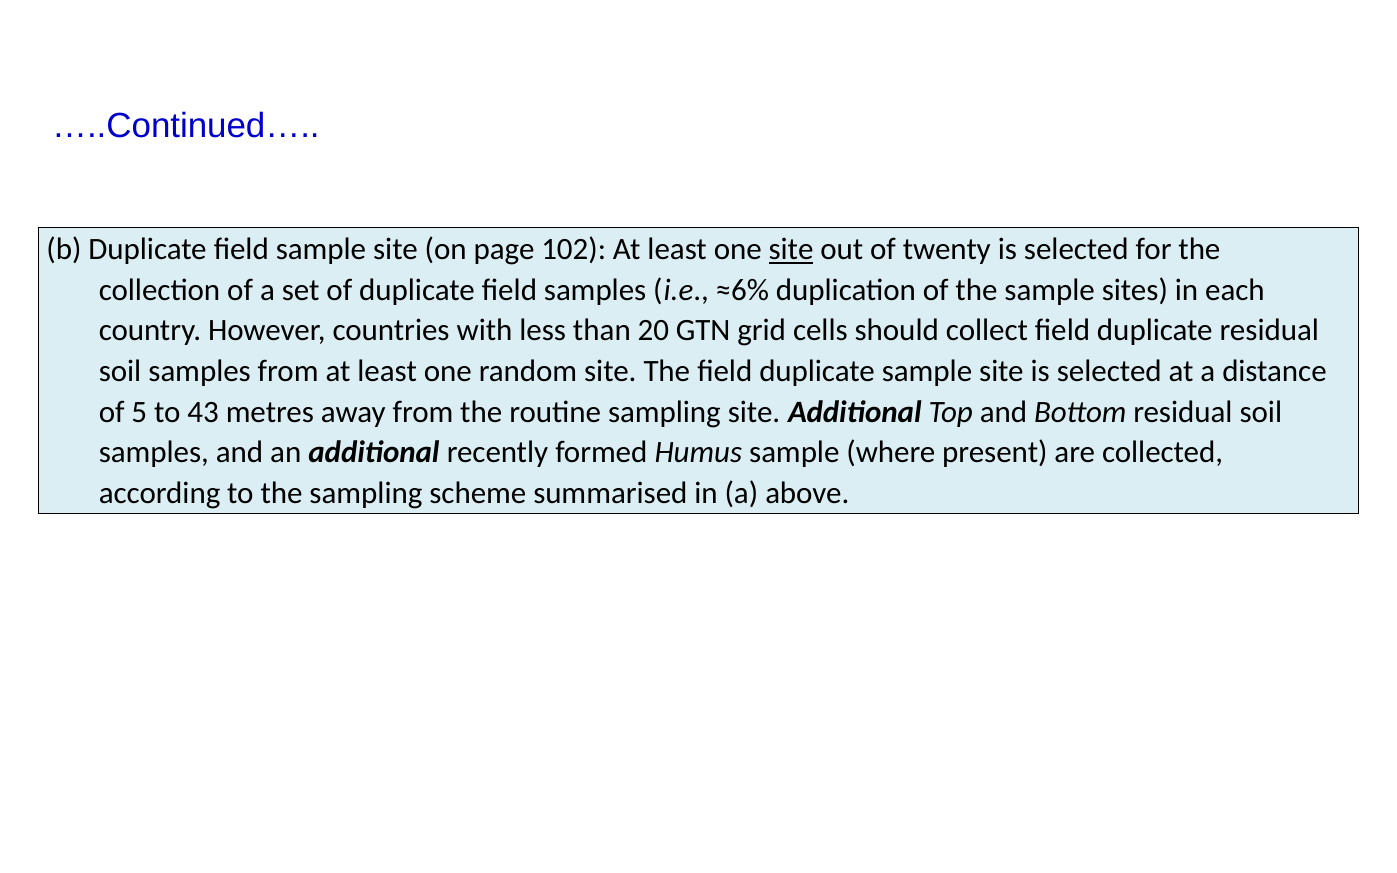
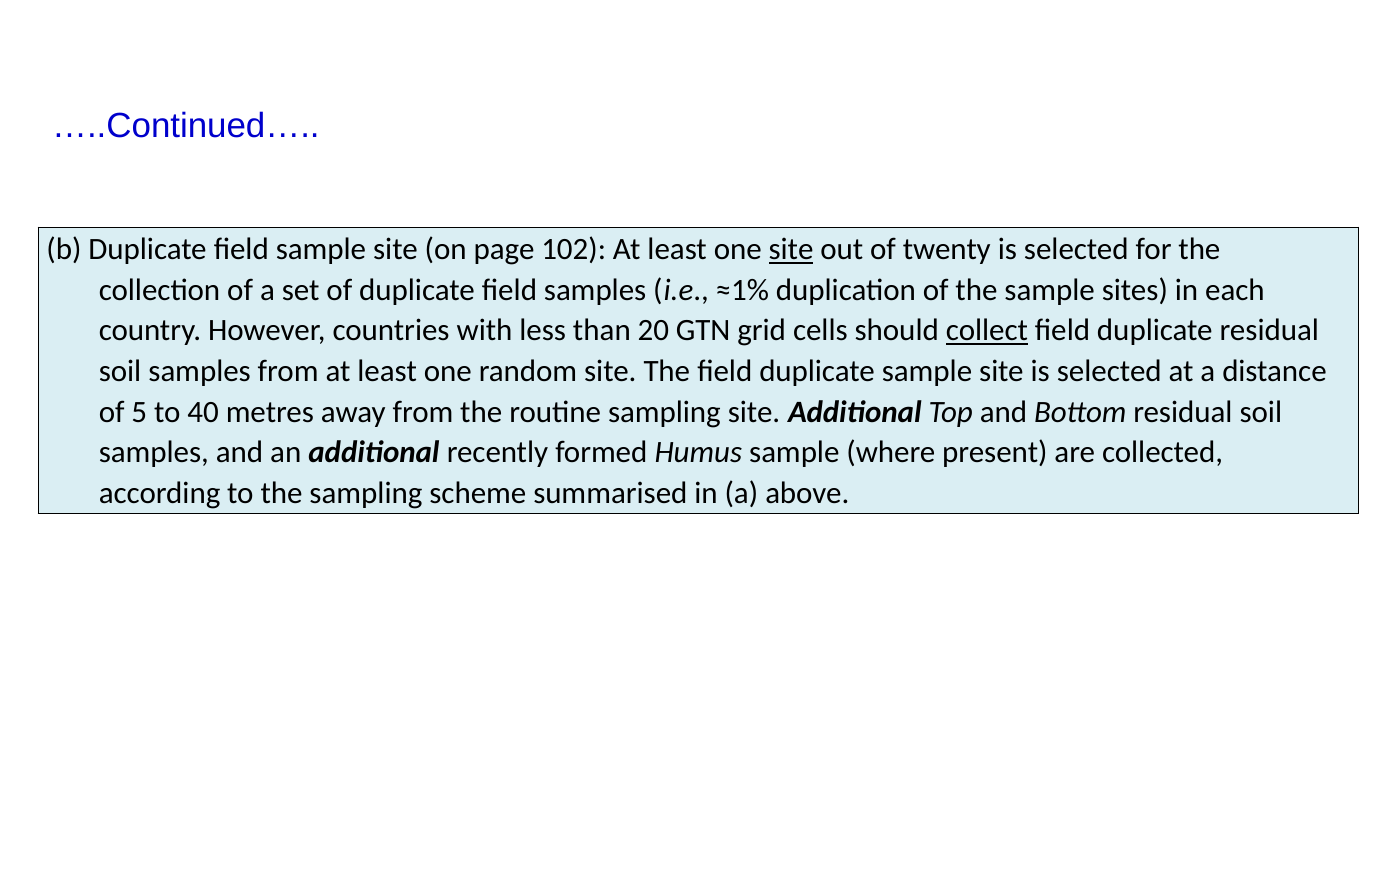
≈6%: ≈6% -> ≈1% (742, 290)
collect underline: none -> present (987, 331)
43: 43 -> 40 (203, 412)
